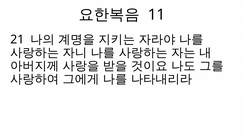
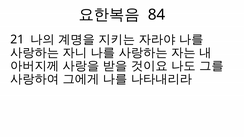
11: 11 -> 84 (157, 15)
